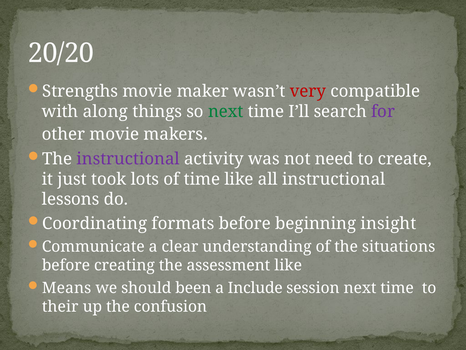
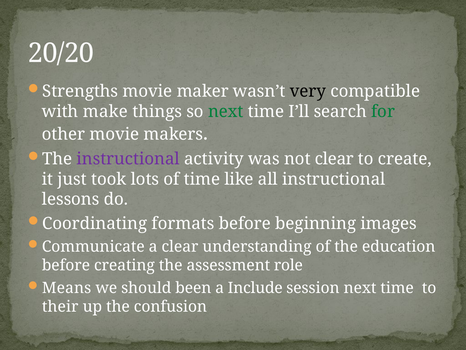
very colour: red -> black (308, 91)
along: along -> make (105, 111)
for colour: purple -> green (383, 111)
not need: need -> clear (334, 159)
insight: insight -> images (389, 223)
situations: situations -> education (399, 246)
assessment like: like -> role (288, 265)
